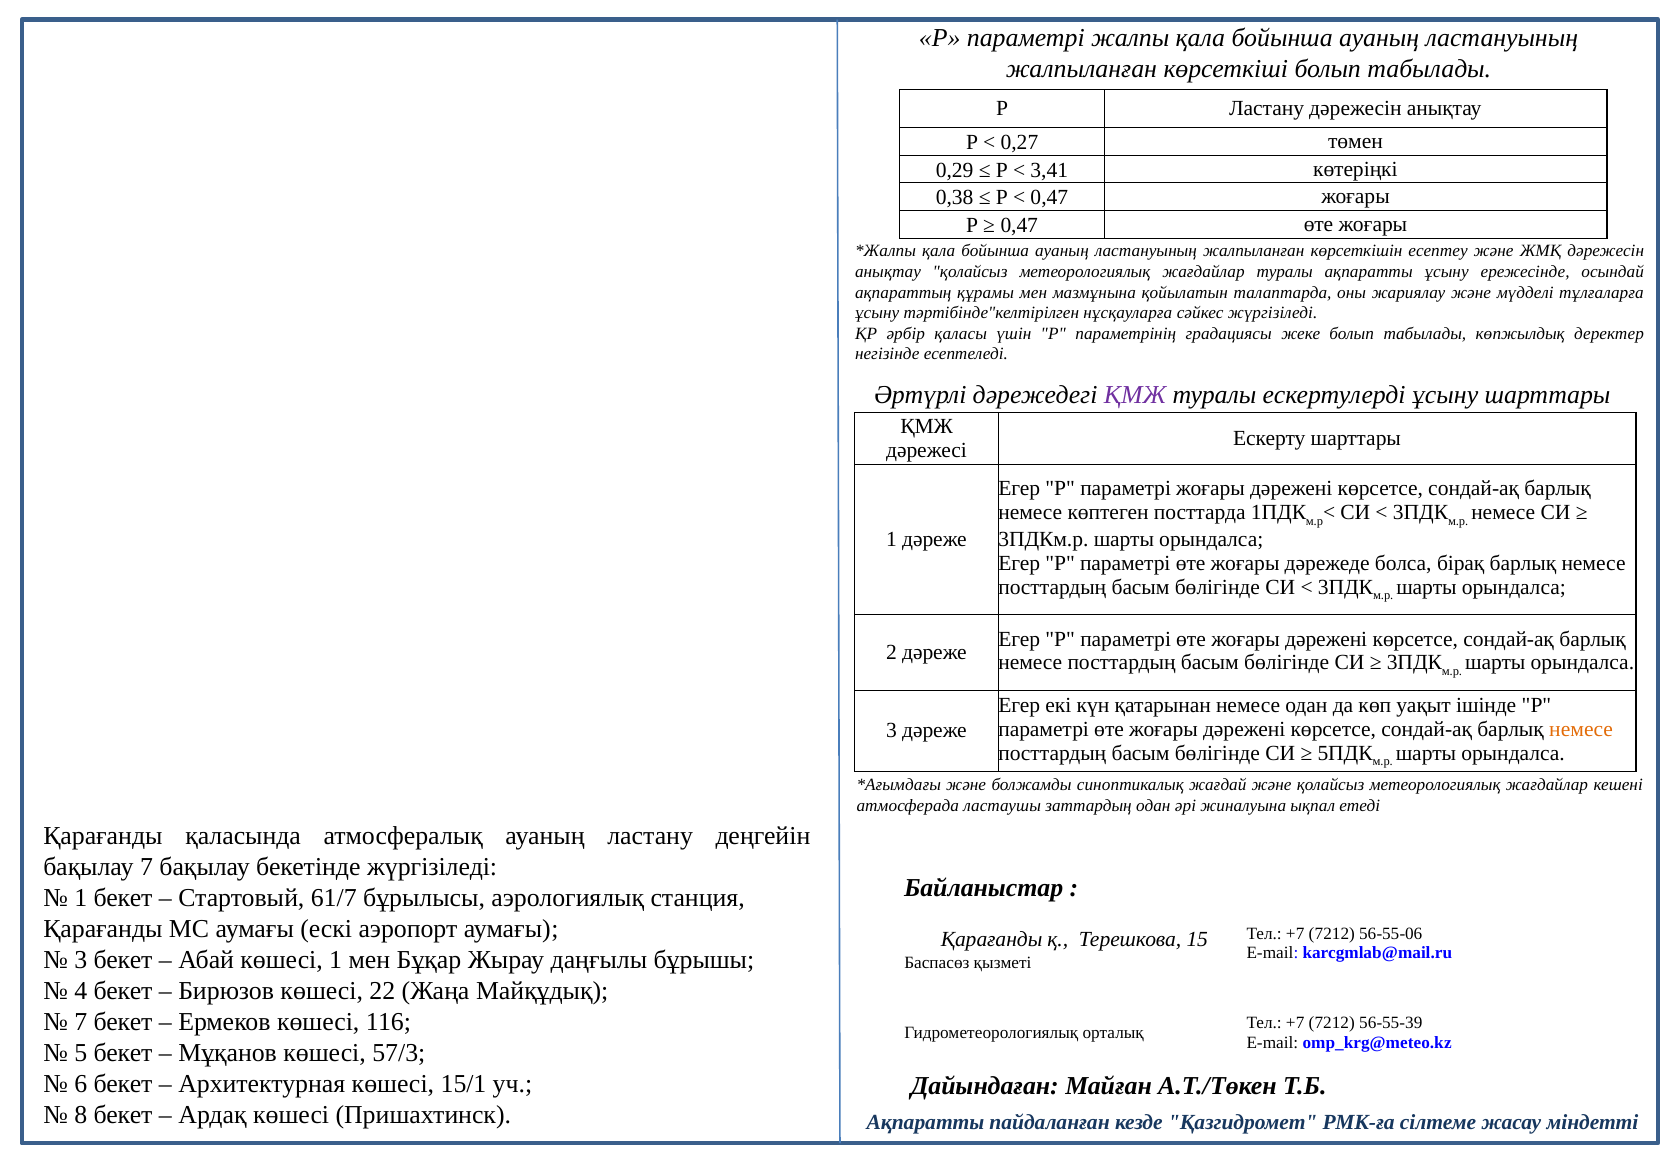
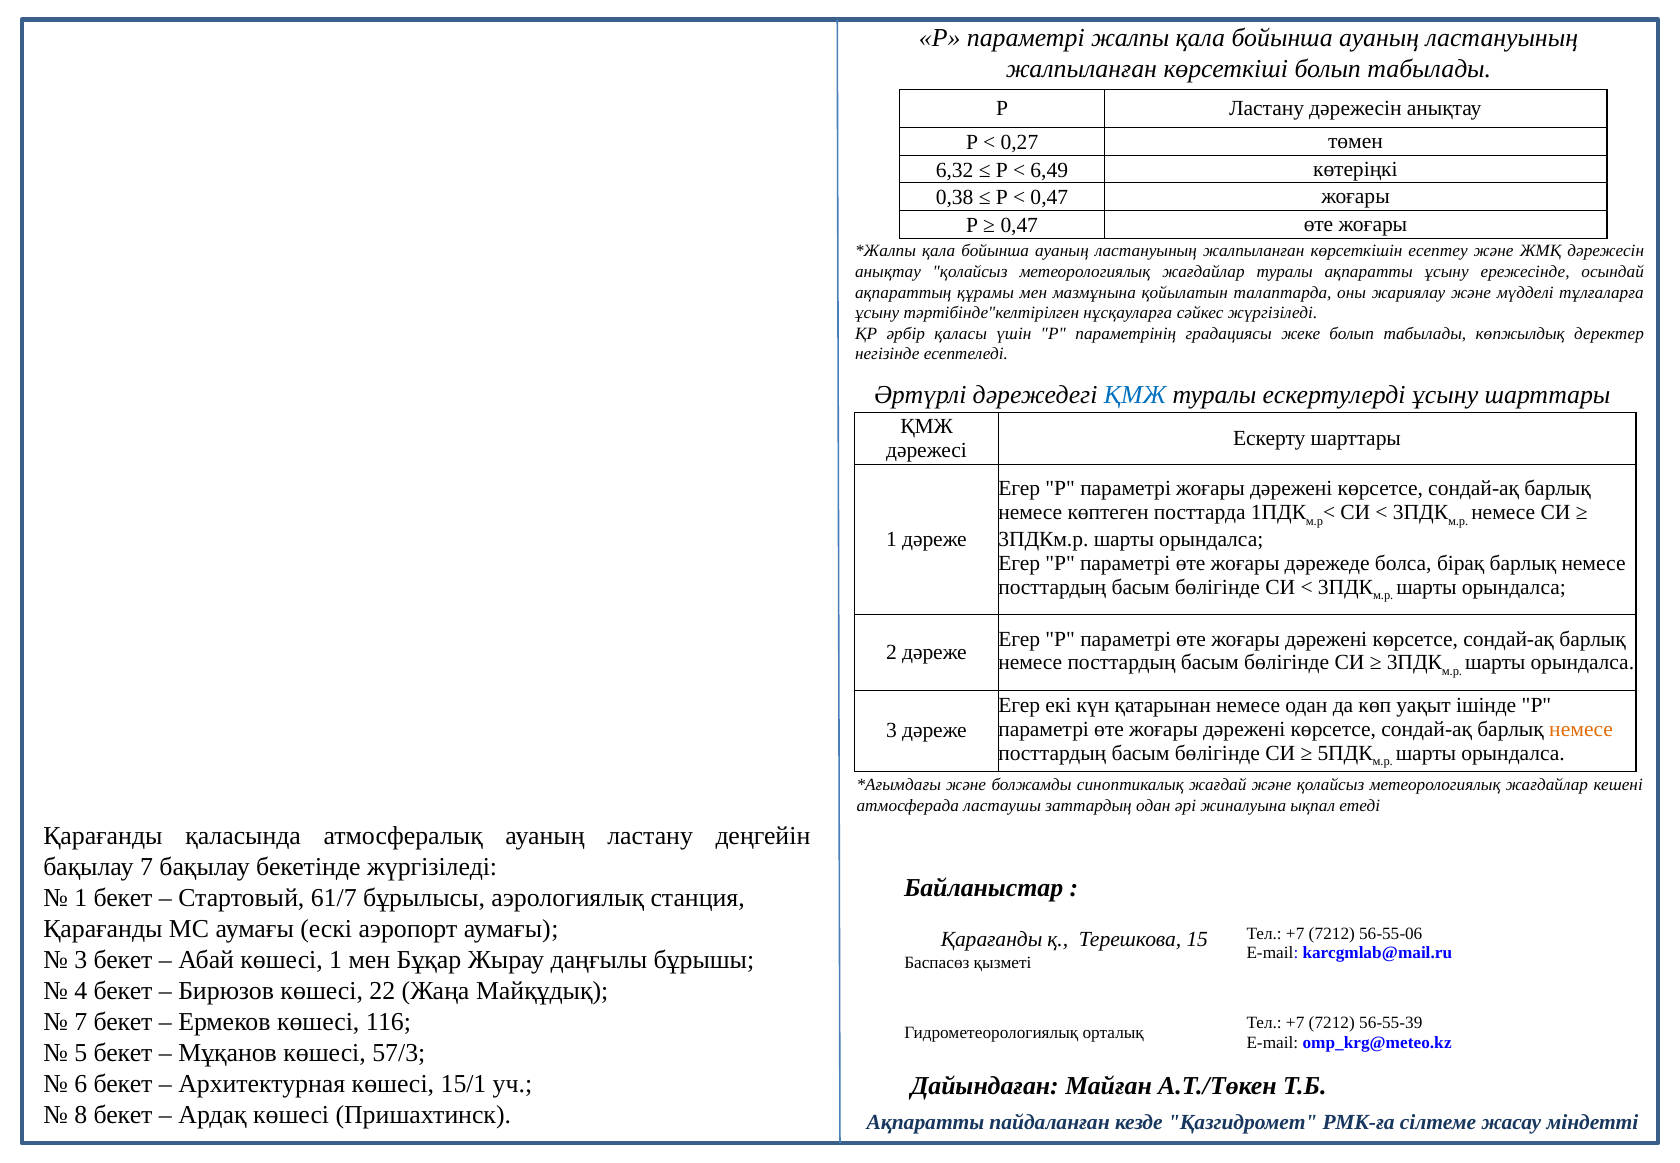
0,29: 0,29 -> 6,32 (955, 170)
3,41: 3,41 -> 6,49 (1049, 170)
ҚМЖ colour: purple -> blue (1135, 395)
